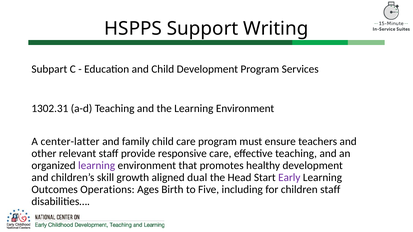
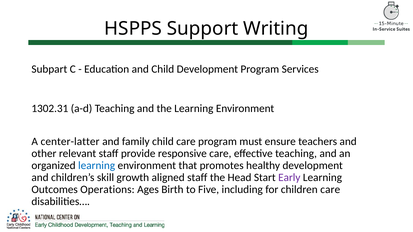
learning colour: purple -> blue (97, 166)
aligned dual: dual -> staff (197, 178)
children staff: staff -> care (330, 190)
